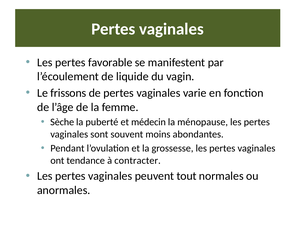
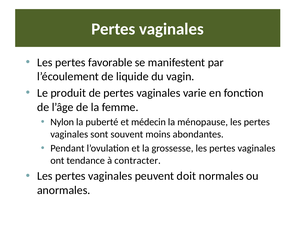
frissons: frissons -> produit (68, 93)
Sèche: Sèche -> Nylon (62, 122)
tout: tout -> doit (186, 176)
